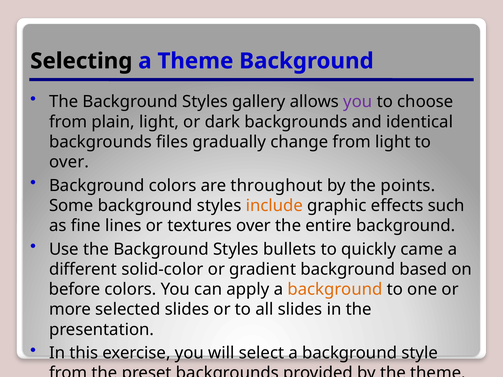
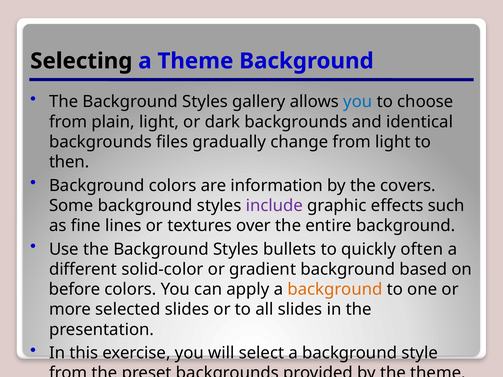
you colour: purple -> blue (358, 102)
over: over -> then (69, 162)
throughout: throughout -> information (277, 186)
points: points -> covers (408, 186)
include colour: orange -> purple (274, 206)
came: came -> often (422, 249)
